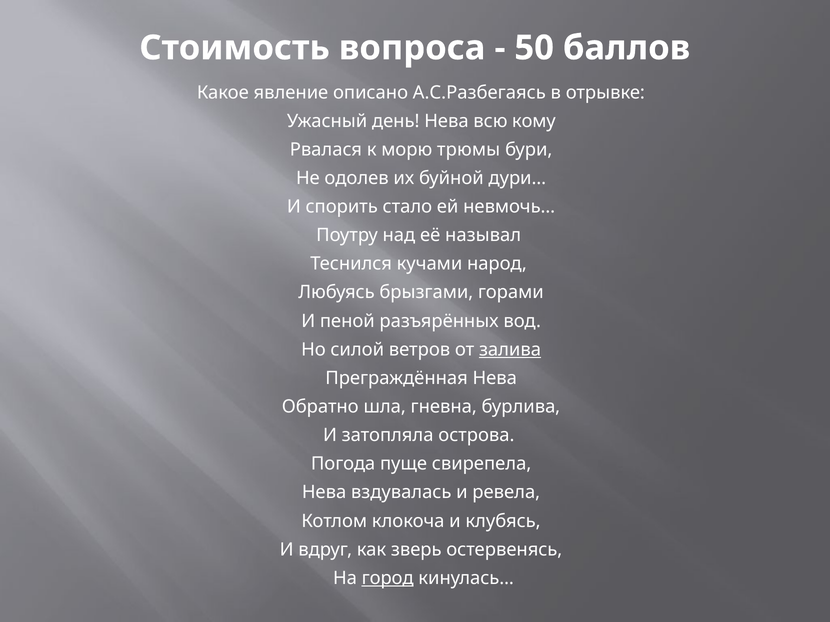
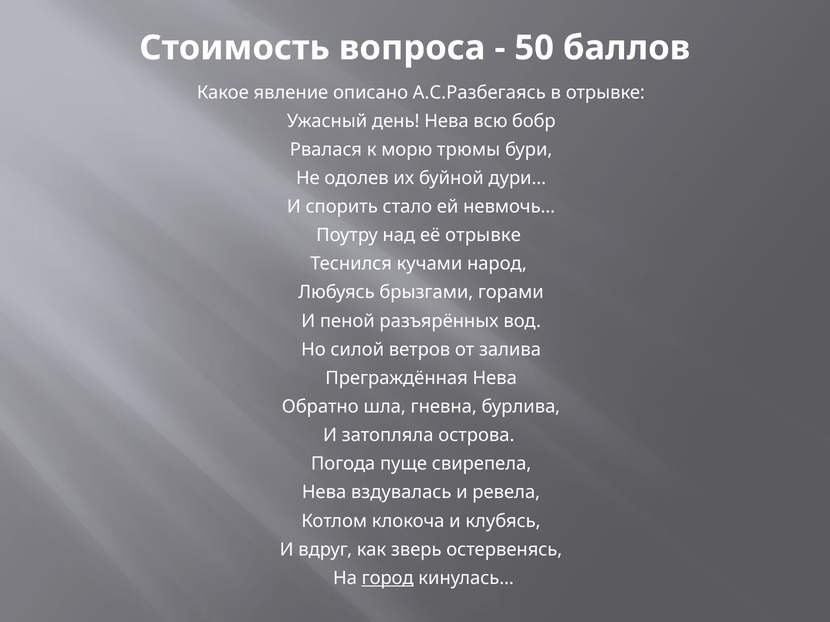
кому: кому -> бобр (534, 121)
её называл: называл -> отрывке (483, 235)
залива underline: present -> none (510, 350)
